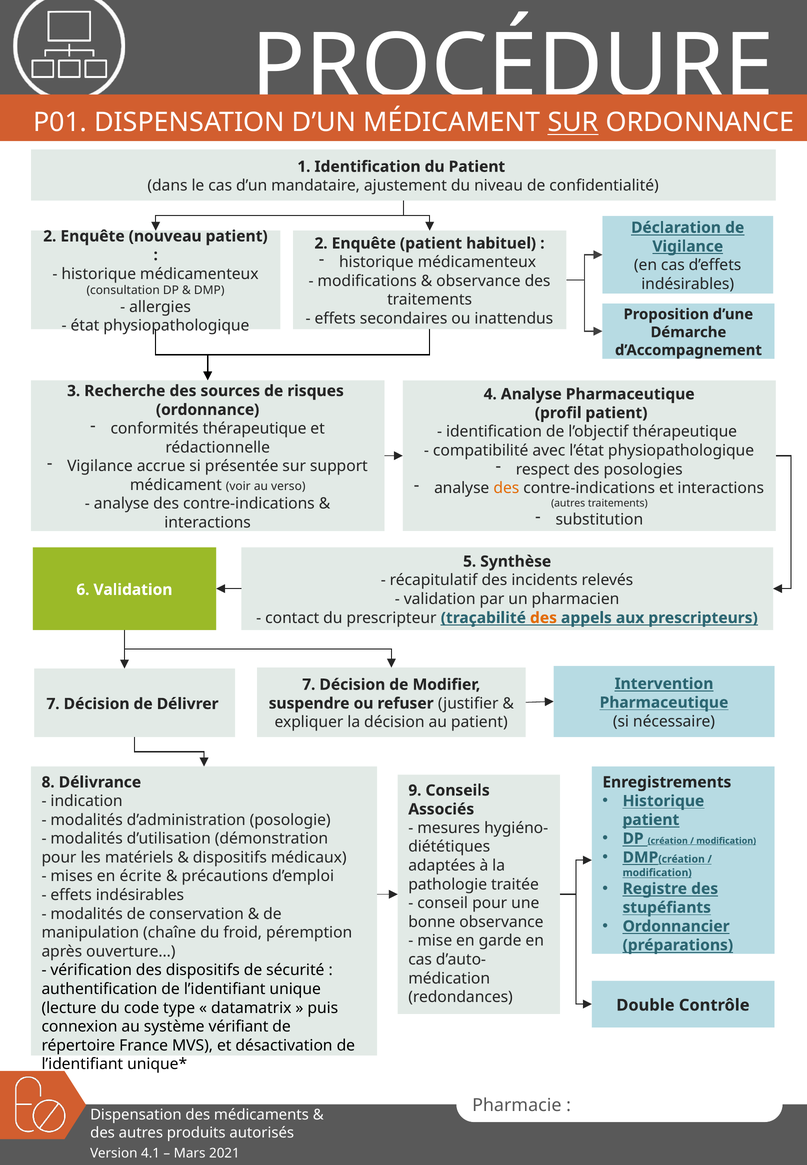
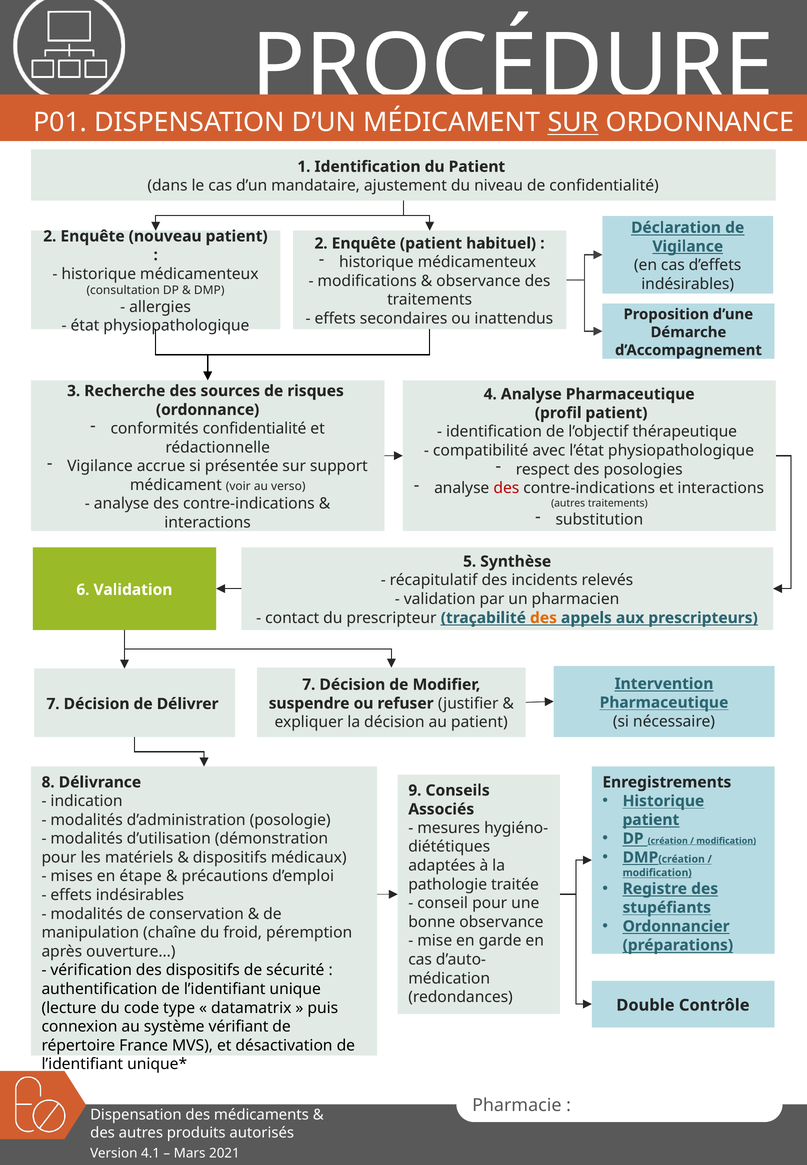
conformités thérapeutique: thérapeutique -> confidentialité (255, 429)
des colour: orange -> red (506, 488)
écrite: écrite -> étape (141, 877)
